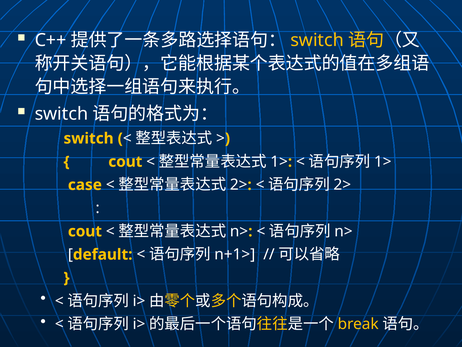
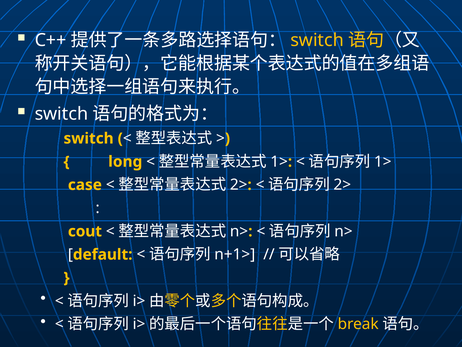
cout: cout -> long (125, 161)
